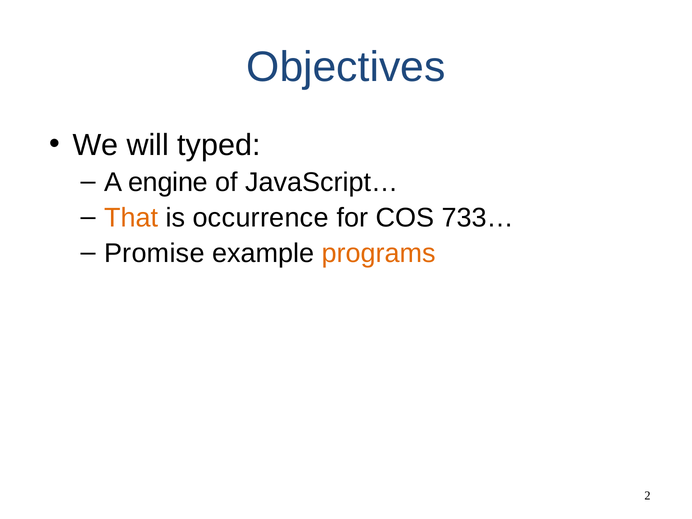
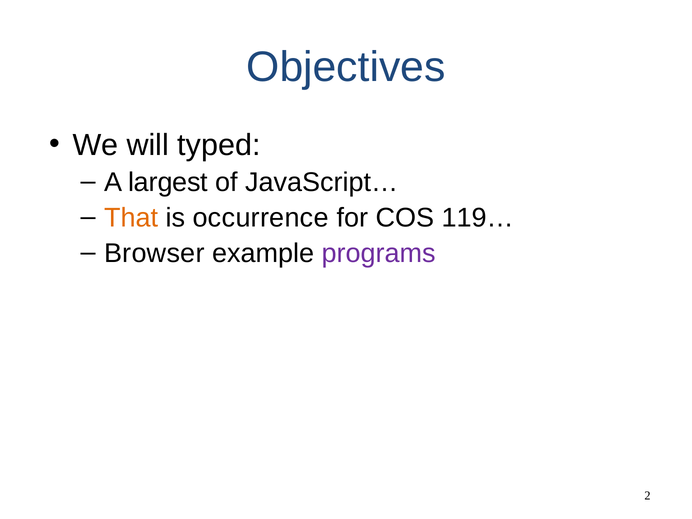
engine: engine -> largest (168, 182)
733…: 733… -> 119… (478, 218)
Promise: Promise -> Browser (154, 253)
programs colour: orange -> purple (379, 253)
